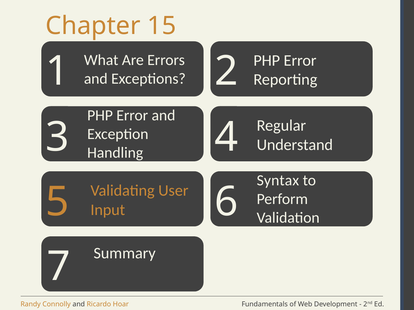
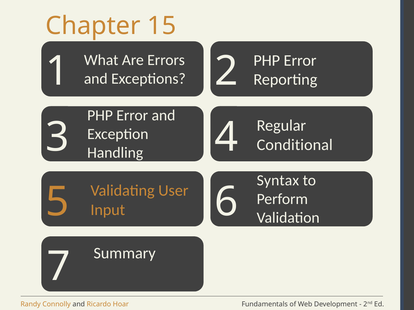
Understand: Understand -> Conditional (295, 145)
